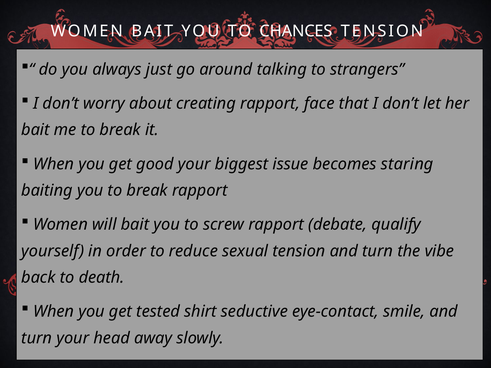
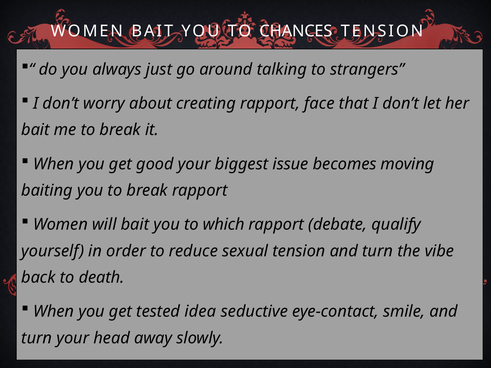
staring: staring -> moving (407, 164)
screw: screw -> which (224, 225)
shirt: shirt -> idea (200, 312)
